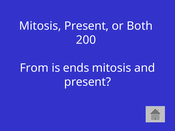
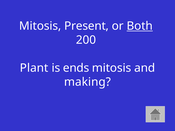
Both underline: none -> present (140, 26)
From: From -> Plant (34, 68)
present: present -> making (87, 82)
